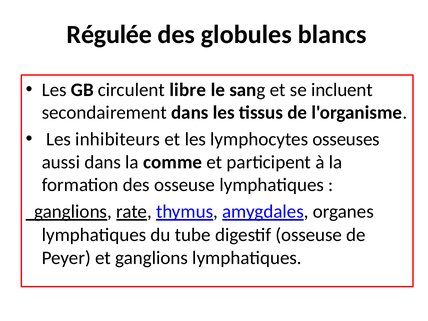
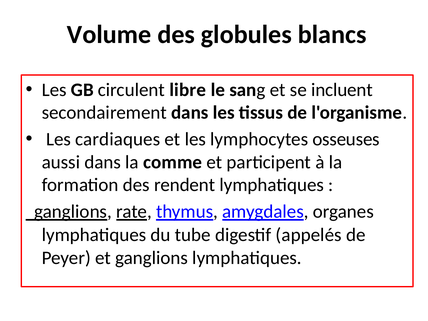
Régulée: Régulée -> Volume (109, 35)
inhibiteurs: inhibiteurs -> cardiaques (118, 139)
des osseuse: osseuse -> rendent (185, 185)
digestif osseuse: osseuse -> appelés (309, 235)
